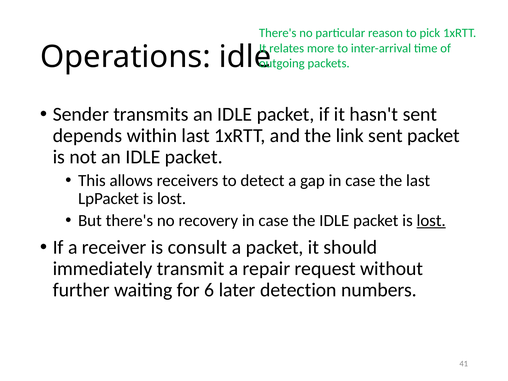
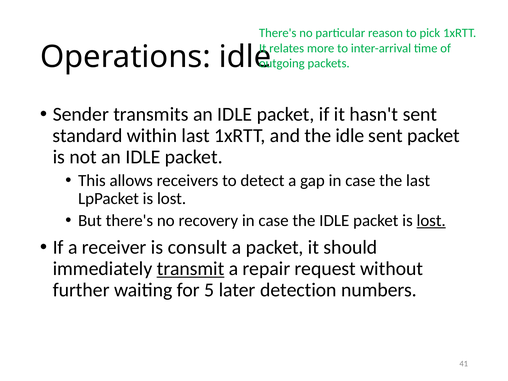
depends: depends -> standard (88, 136)
and the link: link -> idle (350, 136)
transmit underline: none -> present (191, 269)
6: 6 -> 5 (209, 290)
